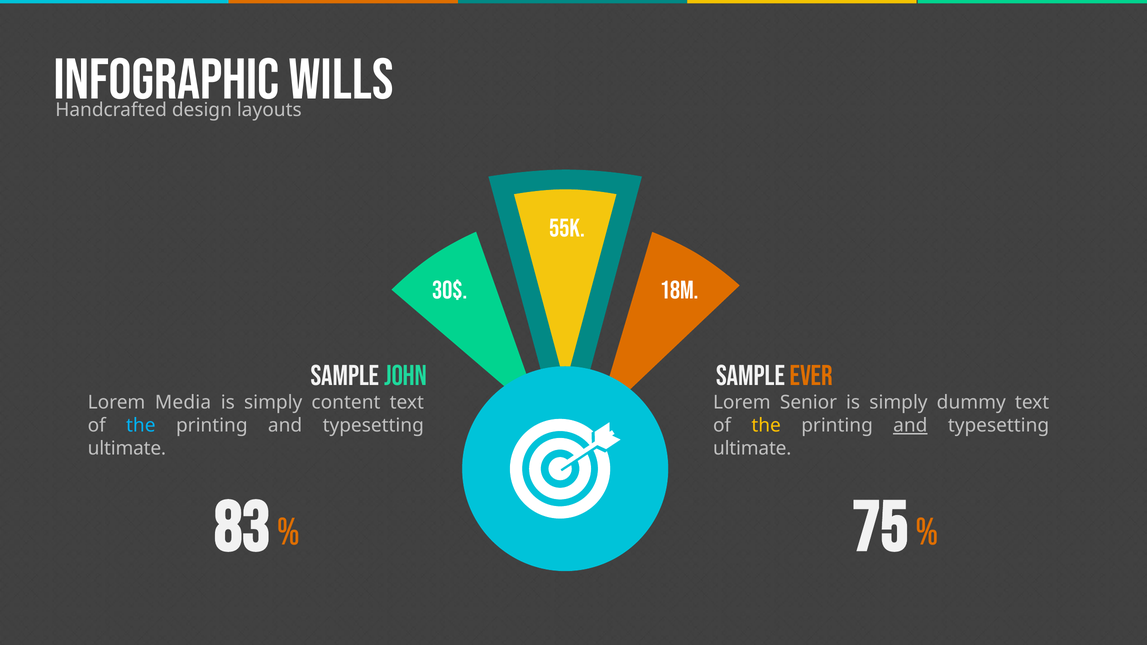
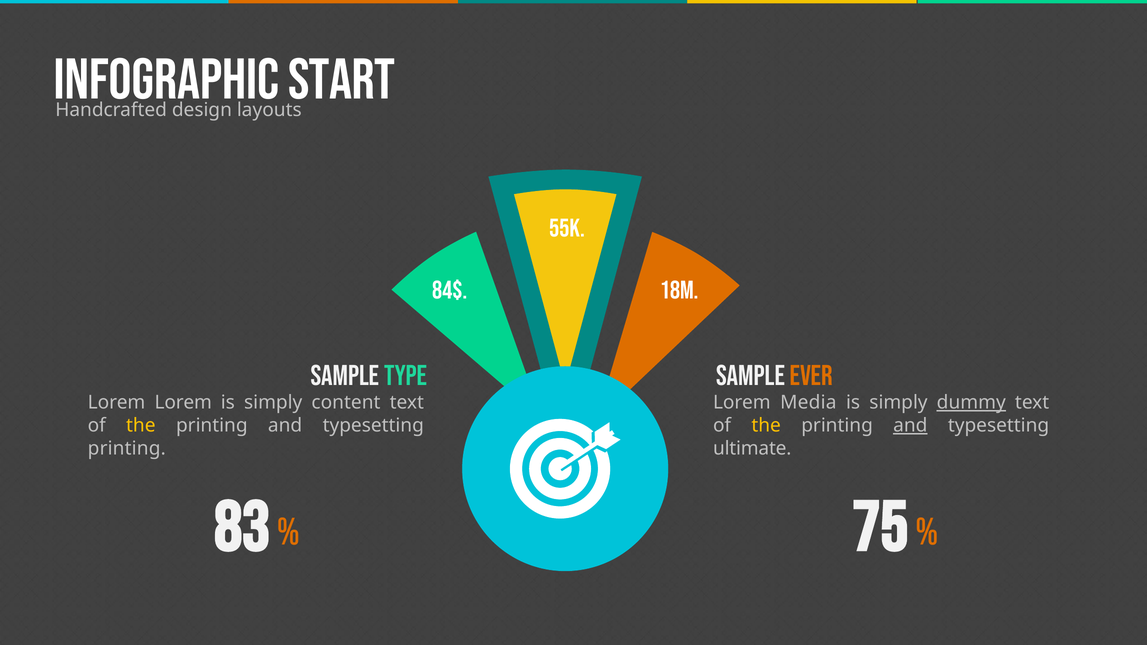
WILLS: WILLS -> START (342, 80)
30$: 30$ -> 84$ (450, 290)
JOHN: JOHN -> TYPE (406, 376)
Lorem Media: Media -> Lorem (183, 403)
Senior: Senior -> Media (808, 403)
dummy underline: none -> present (971, 403)
the colour: light blue -> yellow (141, 426)
ultimate: ultimate -> printing (127, 449)
